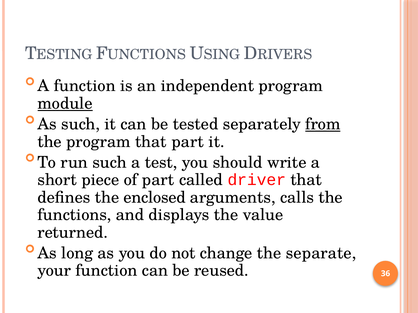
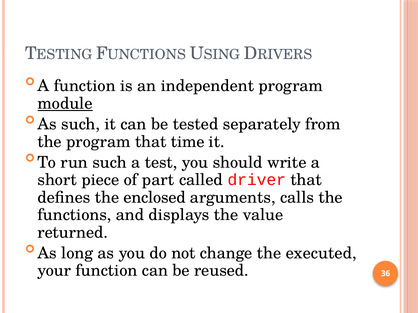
from underline: present -> none (323, 124)
that part: part -> time (188, 142)
separate: separate -> executed (321, 254)
